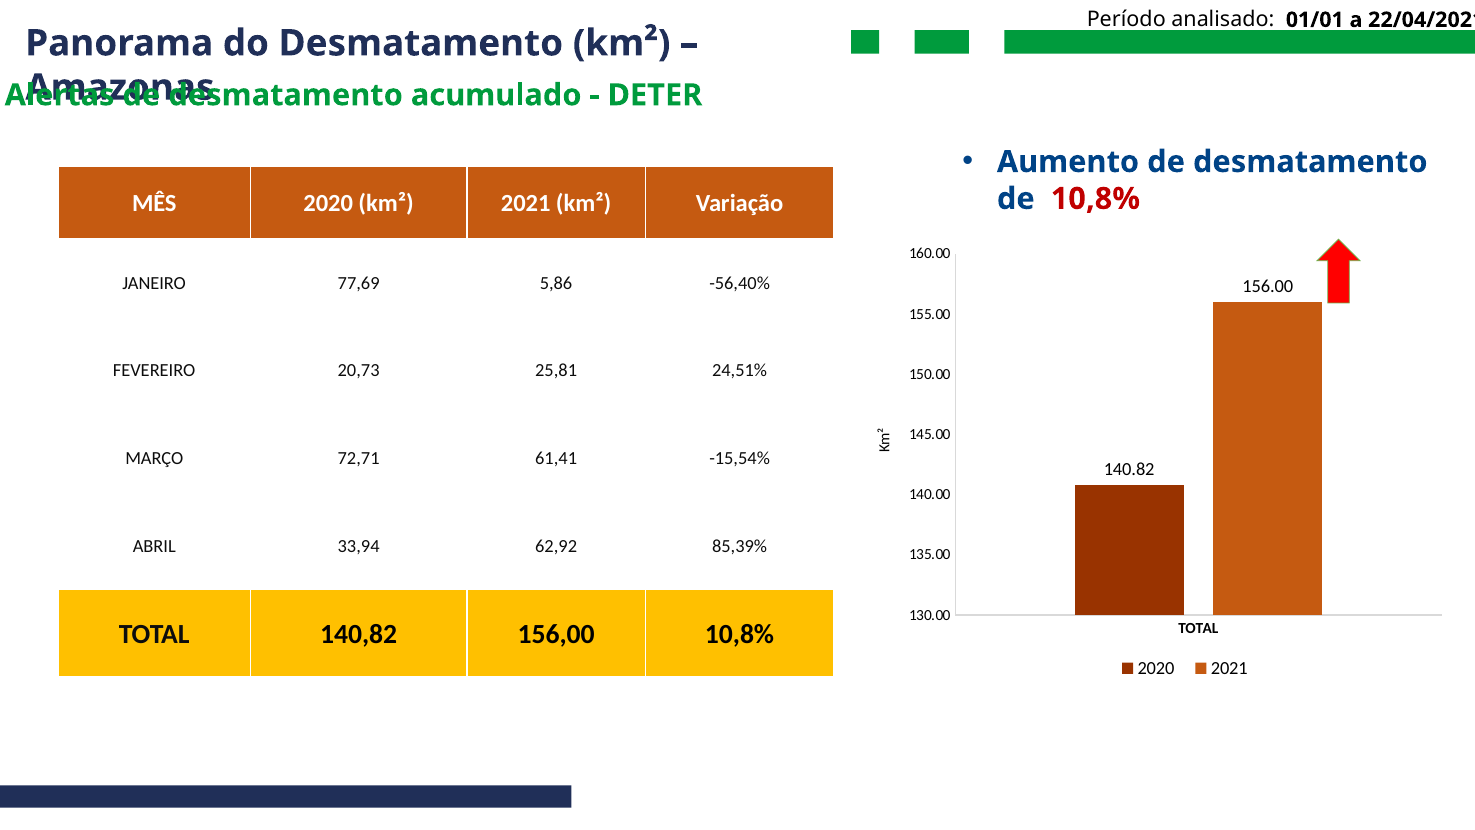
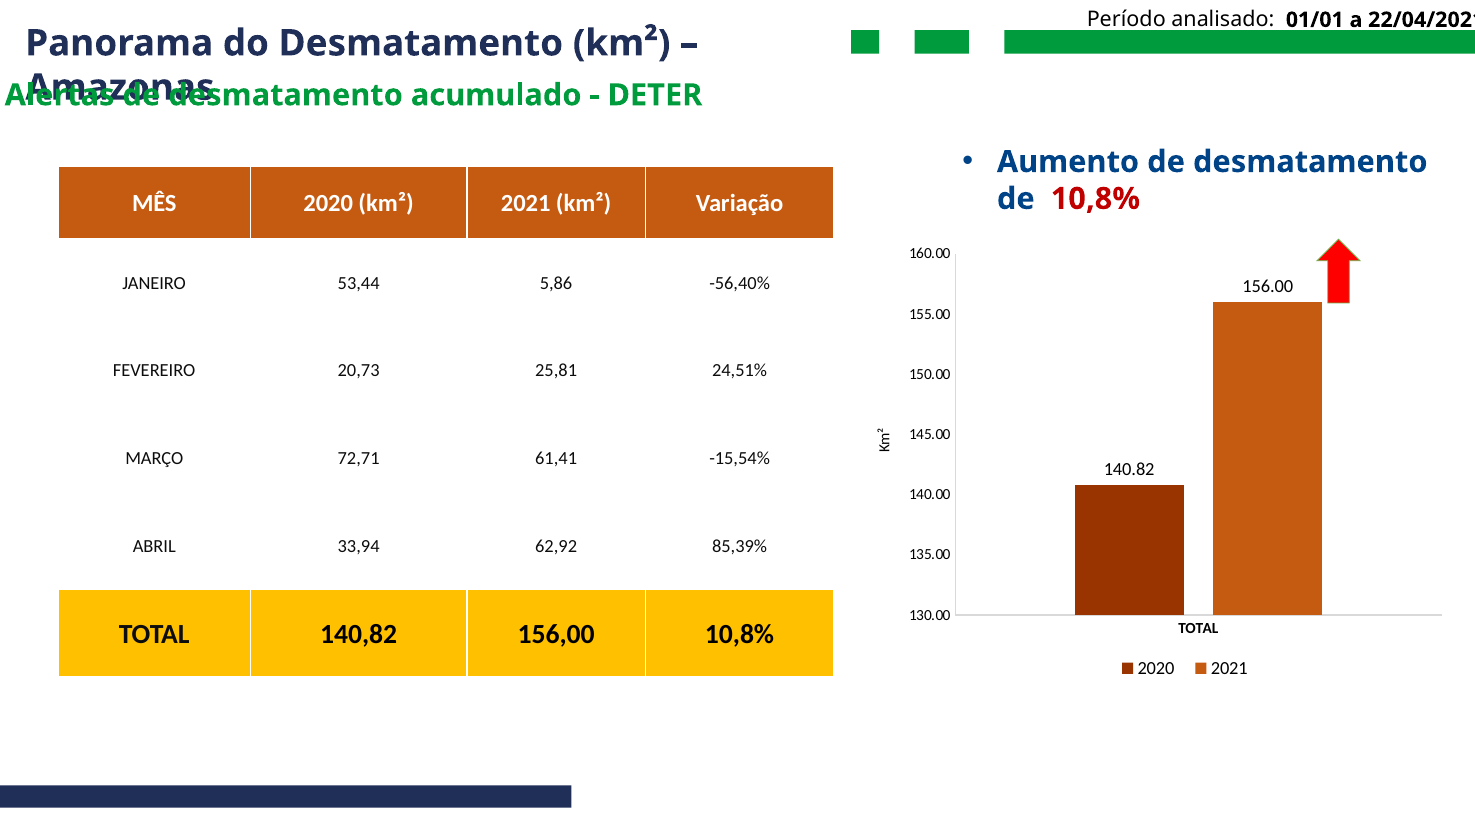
77,69: 77,69 -> 53,44 (359, 283)
